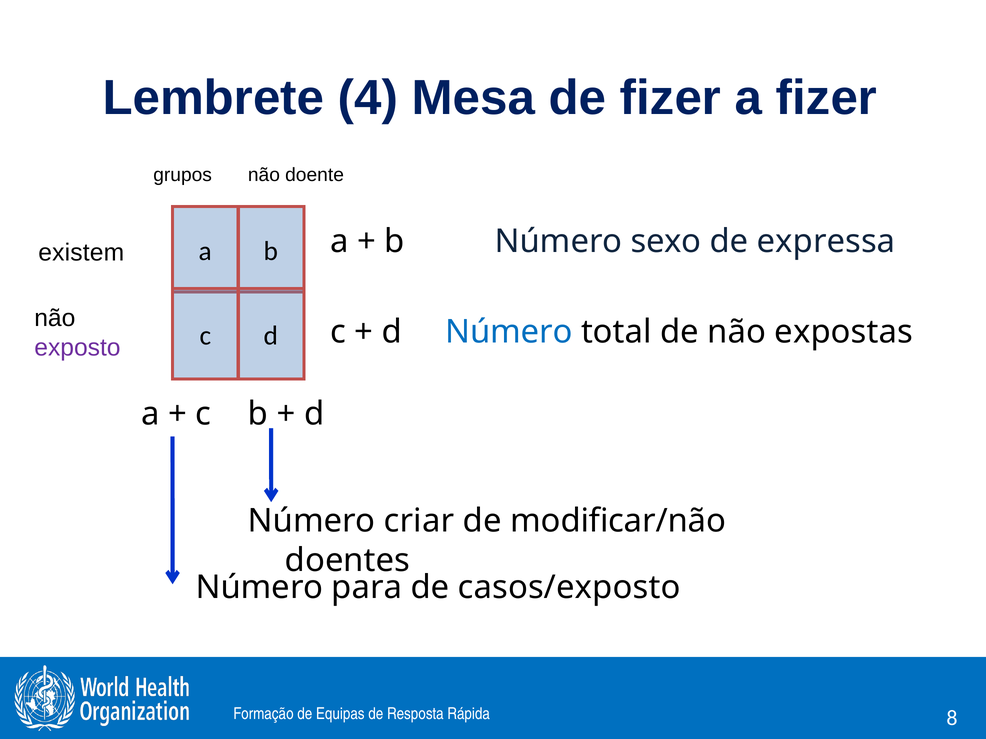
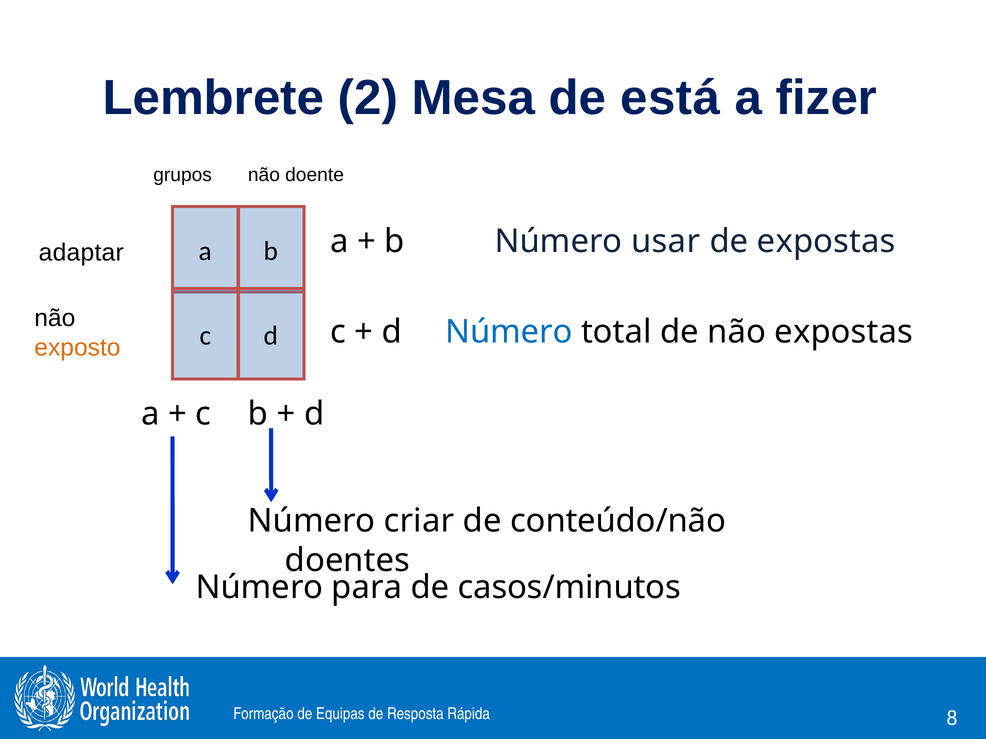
4: 4 -> 2 (368, 98)
de fizer: fizer -> está (670, 98)
sexo: sexo -> usar (666, 242)
de expressa: expressa -> expostas (826, 242)
existem: existem -> adaptar (81, 253)
exposto colour: purple -> orange (77, 348)
modificar/não: modificar/não -> conteúdo/não (618, 521)
casos/exposto: casos/exposto -> casos/minutos (569, 588)
